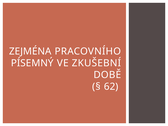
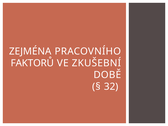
PÍSEMNÝ: PÍSEMNÝ -> FAKTORŮ (32, 63)
62: 62 -> 32 (111, 87)
